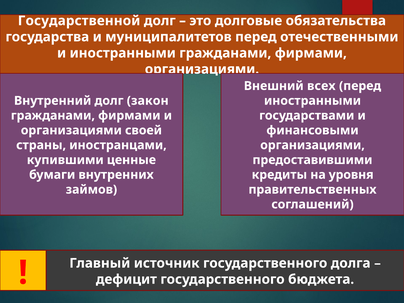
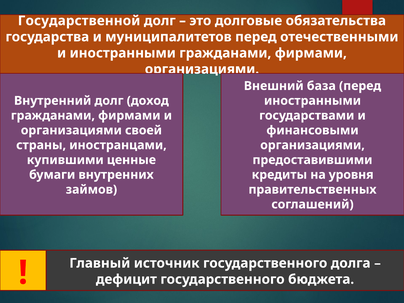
всех: всех -> база (321, 86)
закон: закон -> доход (148, 101)
